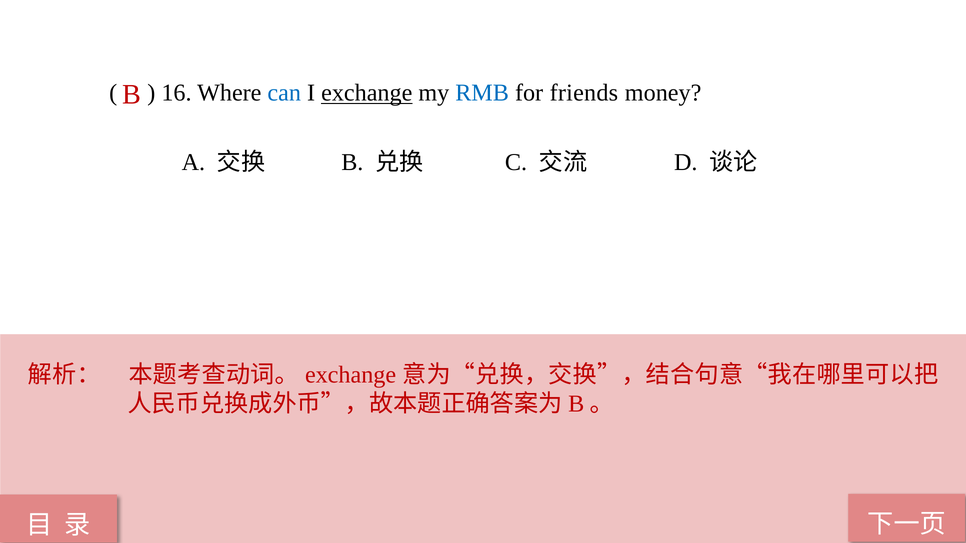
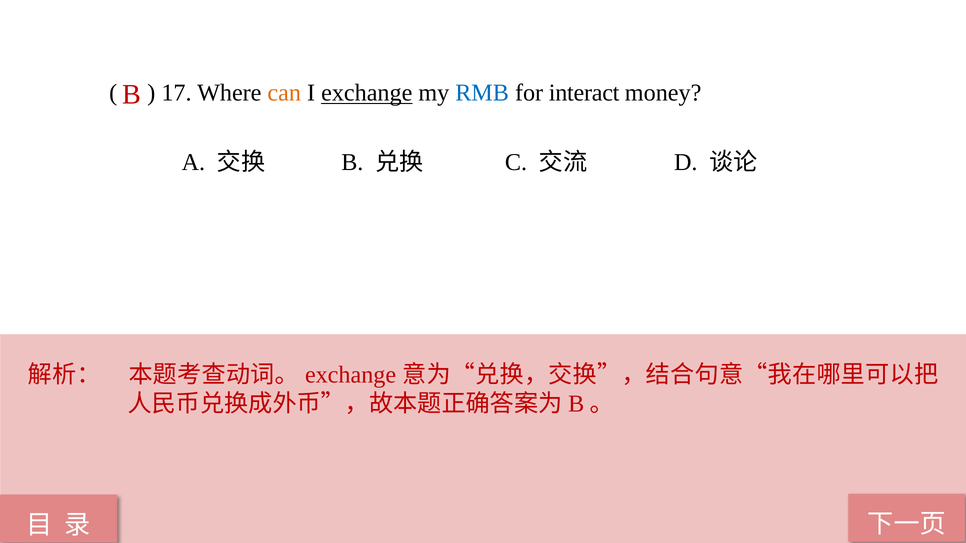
16: 16 -> 17 (177, 93)
can colour: blue -> orange (284, 93)
friends: friends -> interact (584, 93)
